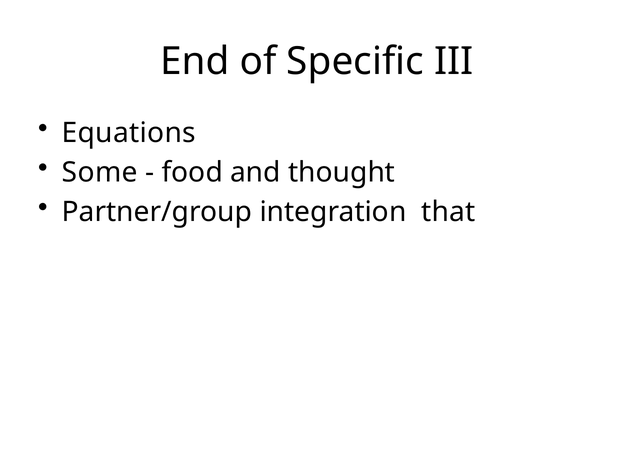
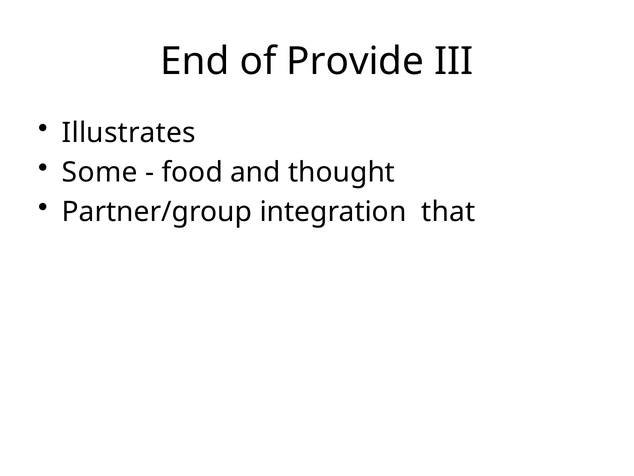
Specific: Specific -> Provide (355, 61)
Equations: Equations -> Illustrates (129, 133)
